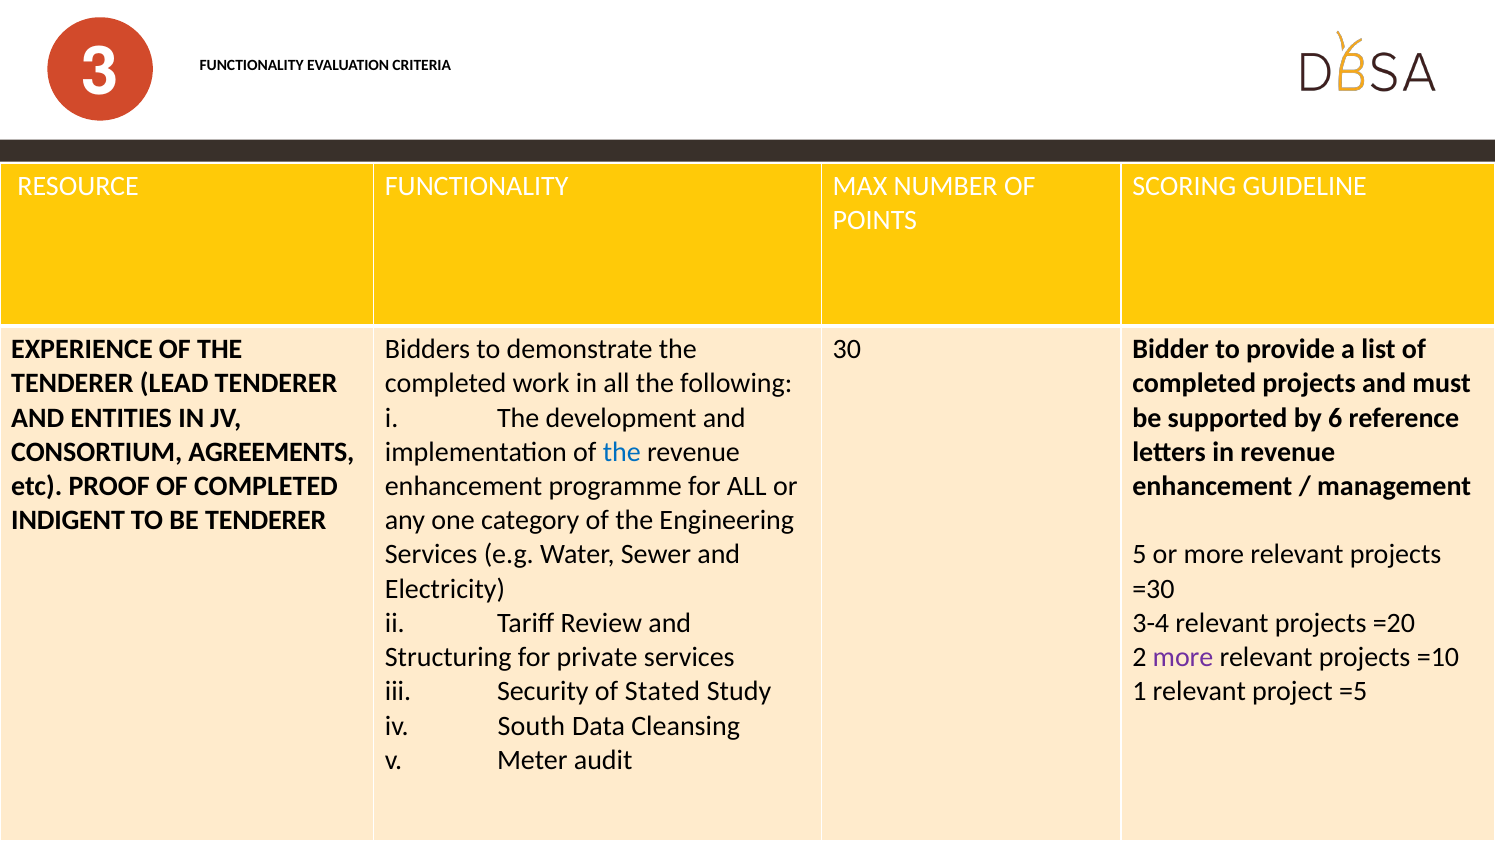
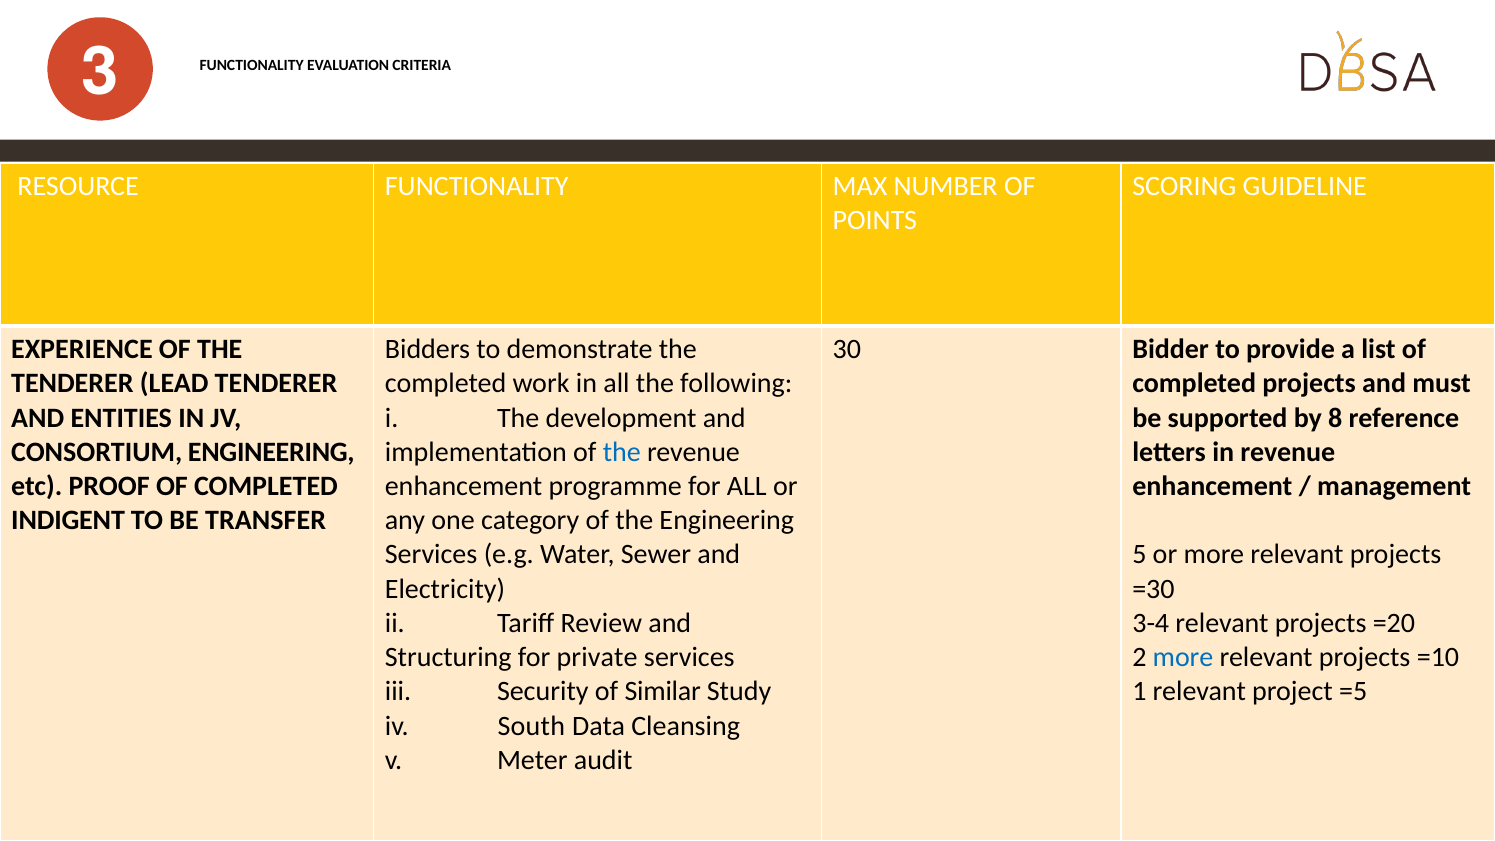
6: 6 -> 8 (1335, 418)
CONSORTIUM AGREEMENTS: AGREEMENTS -> ENGINEERING (271, 452)
BE TENDERER: TENDERER -> TRANSFER (266, 520)
more colour: purple -> blue (1183, 657)
Stated: Stated -> Similar (663, 691)
